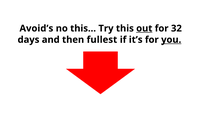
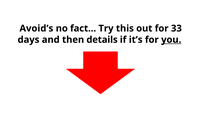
this…: this… -> fact… (83, 28)
out underline: present -> none (144, 28)
32: 32 -> 33 (176, 28)
fullest: fullest -> details (102, 40)
